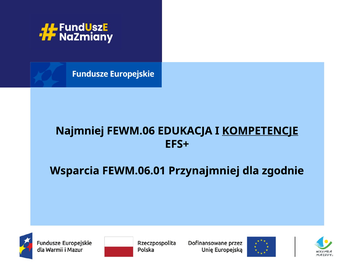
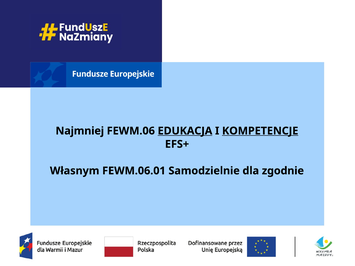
EDUKACJA underline: none -> present (185, 131)
Wsparcia: Wsparcia -> Własnym (75, 171)
Przynajmniej: Przynajmniej -> Samodzielnie (204, 171)
